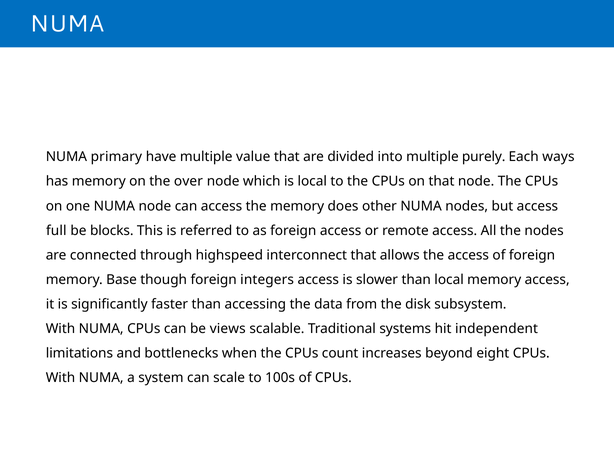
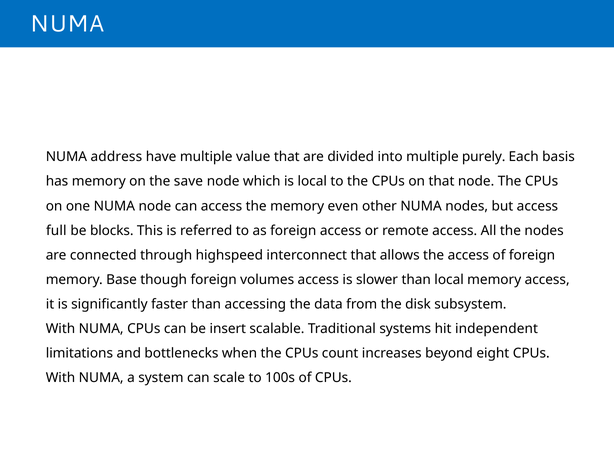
primary: primary -> address (116, 157)
ways: ways -> basis (559, 157)
over: over -> save (188, 181)
does: does -> even (343, 206)
integers: integers -> volumes (267, 279)
views: views -> insert (228, 328)
